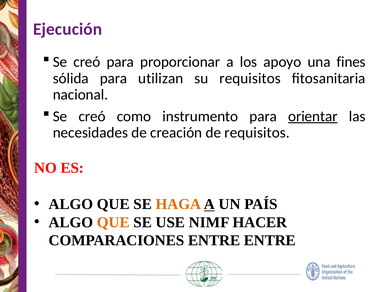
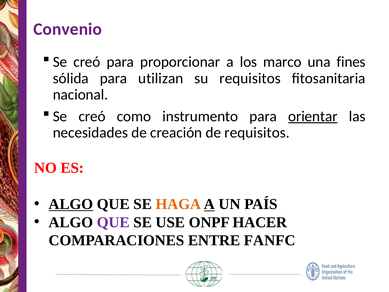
Ejecución: Ejecución -> Convenio (68, 29)
apoyo: apoyo -> marco (282, 62)
ALGO underline: none -> present (71, 204)
QUE colour: orange -> purple (113, 222)
NIMF: NIMF -> ONPF (209, 222)
ENTRE ENTRE: ENTRE -> FANFC (270, 240)
